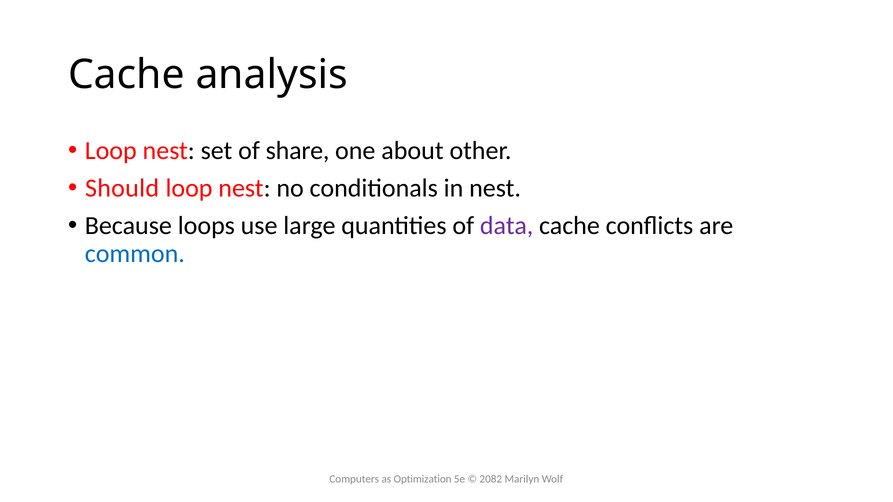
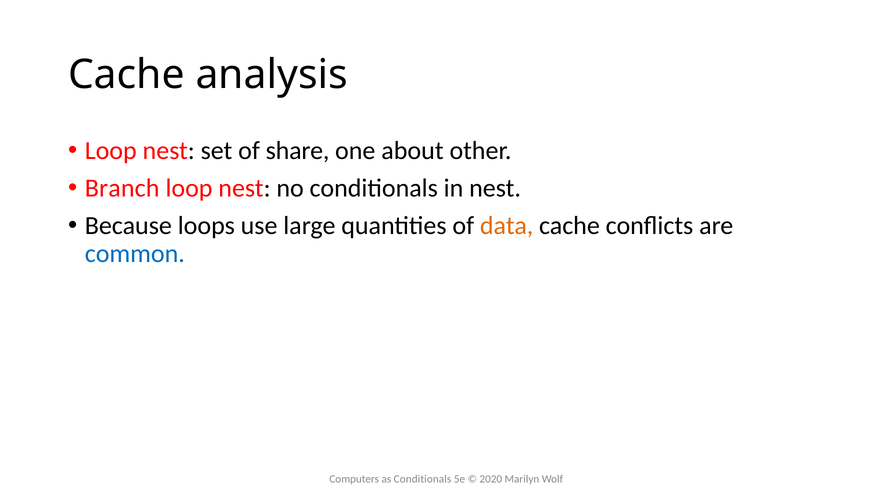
Should: Should -> Branch (122, 188)
data colour: purple -> orange (507, 226)
as Optimization: Optimization -> Conditionals (423, 480)
2082: 2082 -> 2020 (491, 480)
